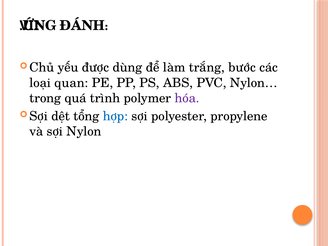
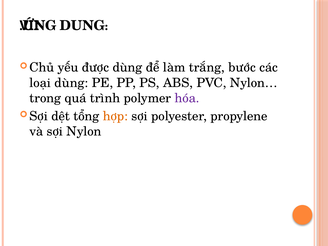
ĐÁNH: ĐÁNH -> DUNG (82, 26)
loại quan: quan -> dùng (71, 83)
hợp colour: blue -> orange (115, 116)
